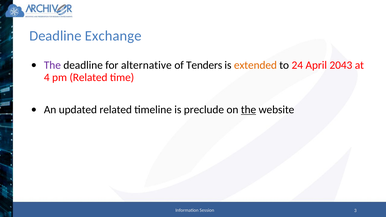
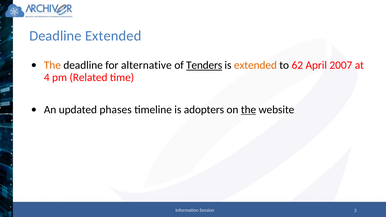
Deadline Exchange: Exchange -> Extended (113, 36)
The colour: purple -> orange (52, 65)
Tenders underline: none -> present (204, 65)
24: 24 -> 62 (297, 65)
2043: 2043 -> 2007 (341, 65)
updated related: related -> phases (116, 110)
preclude: preclude -> adopters (204, 110)
